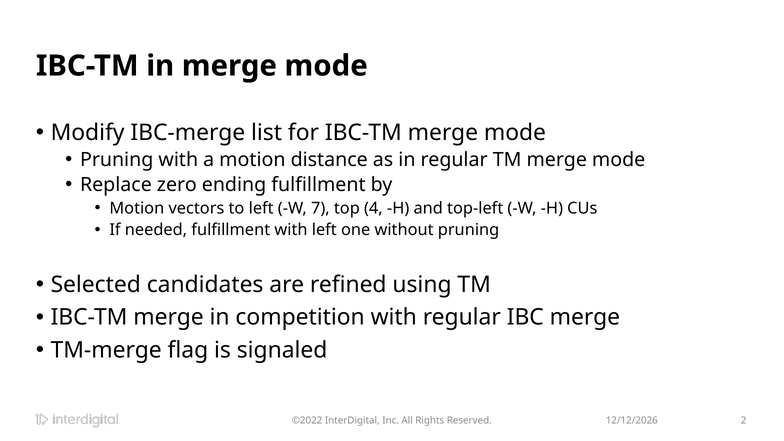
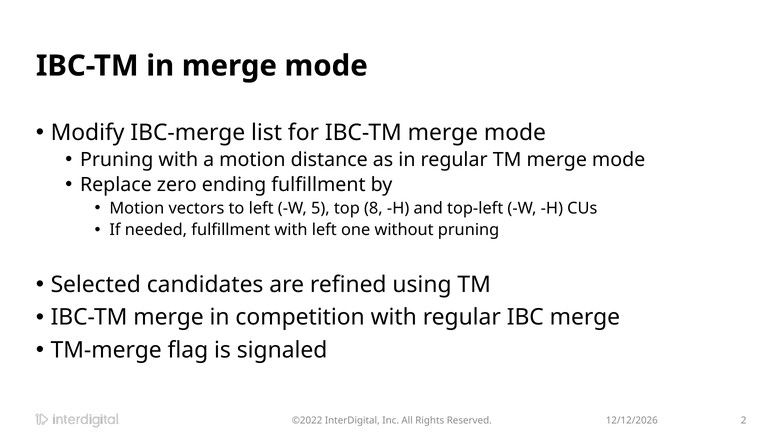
7: 7 -> 5 (320, 208)
4: 4 -> 8 (373, 208)
